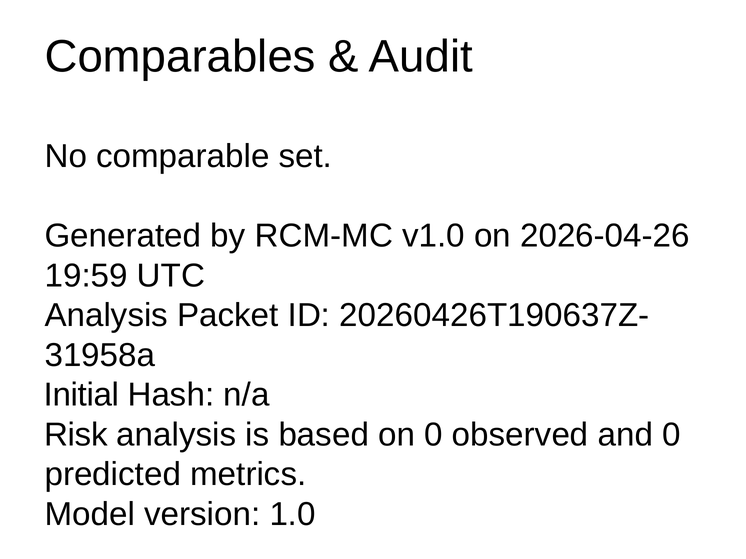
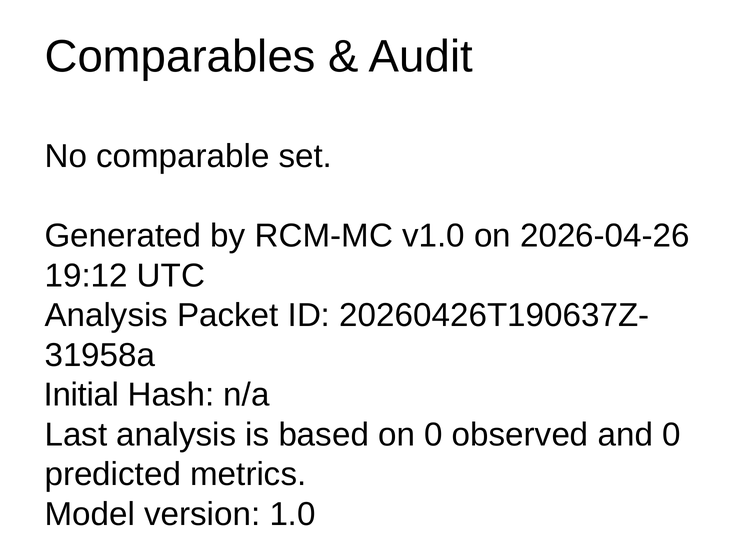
19:59: 19:59 -> 19:12 (86, 276)
Risk: Risk -> Last (76, 435)
